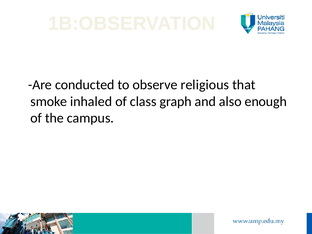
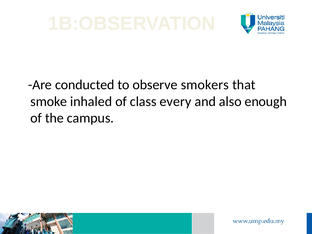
religious: religious -> smokers (205, 85)
graph: graph -> every (176, 101)
